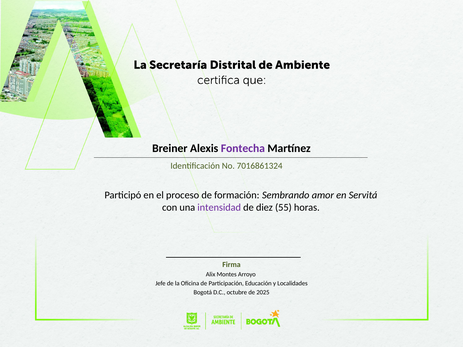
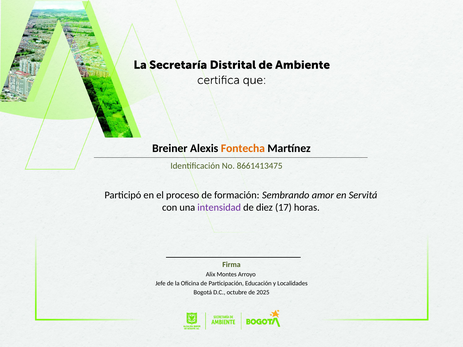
Fontecha colour: purple -> orange (243, 149)
7016861324: 7016861324 -> 8661413475 (260, 166)
55: 55 -> 17 (283, 208)
